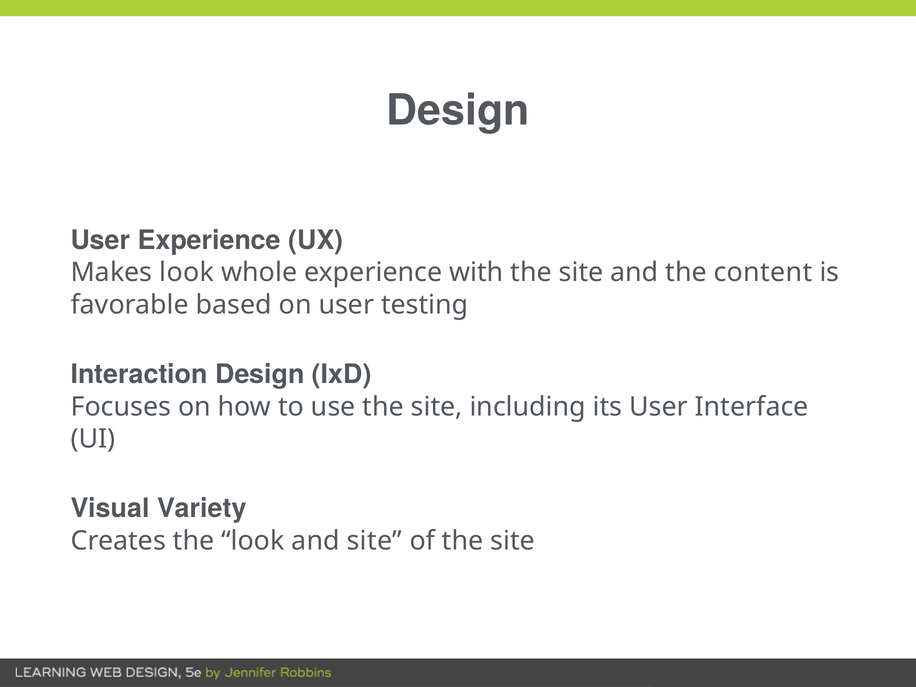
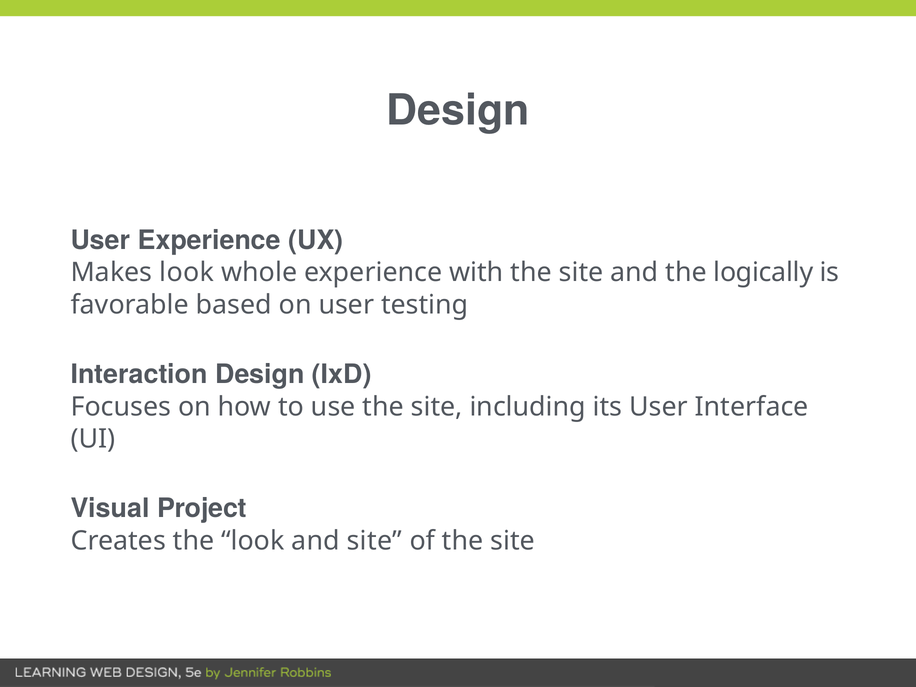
content: content -> logically (763, 272)
Variety: Variety -> Project (202, 509)
